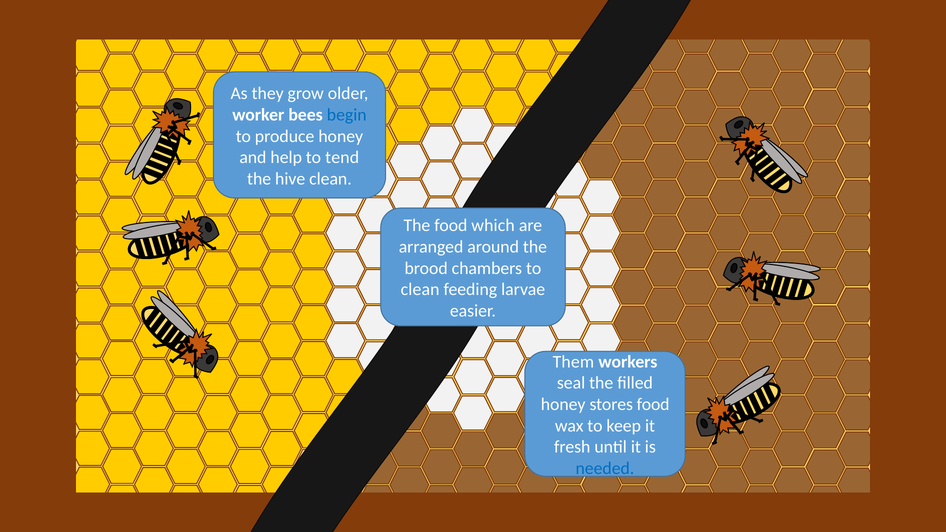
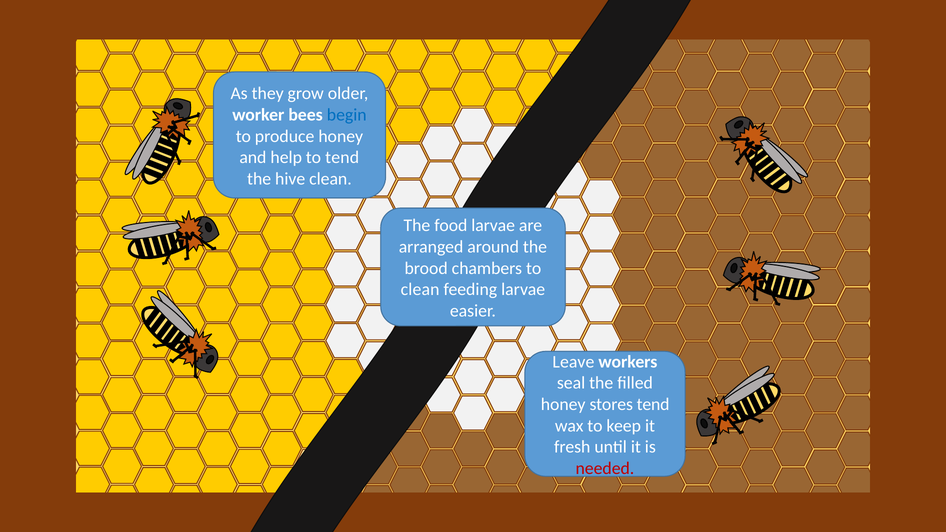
food which: which -> larvae (493, 226)
Them: Them -> Leave (573, 362)
stores food: food -> tend (653, 404)
needed colour: blue -> red (605, 468)
